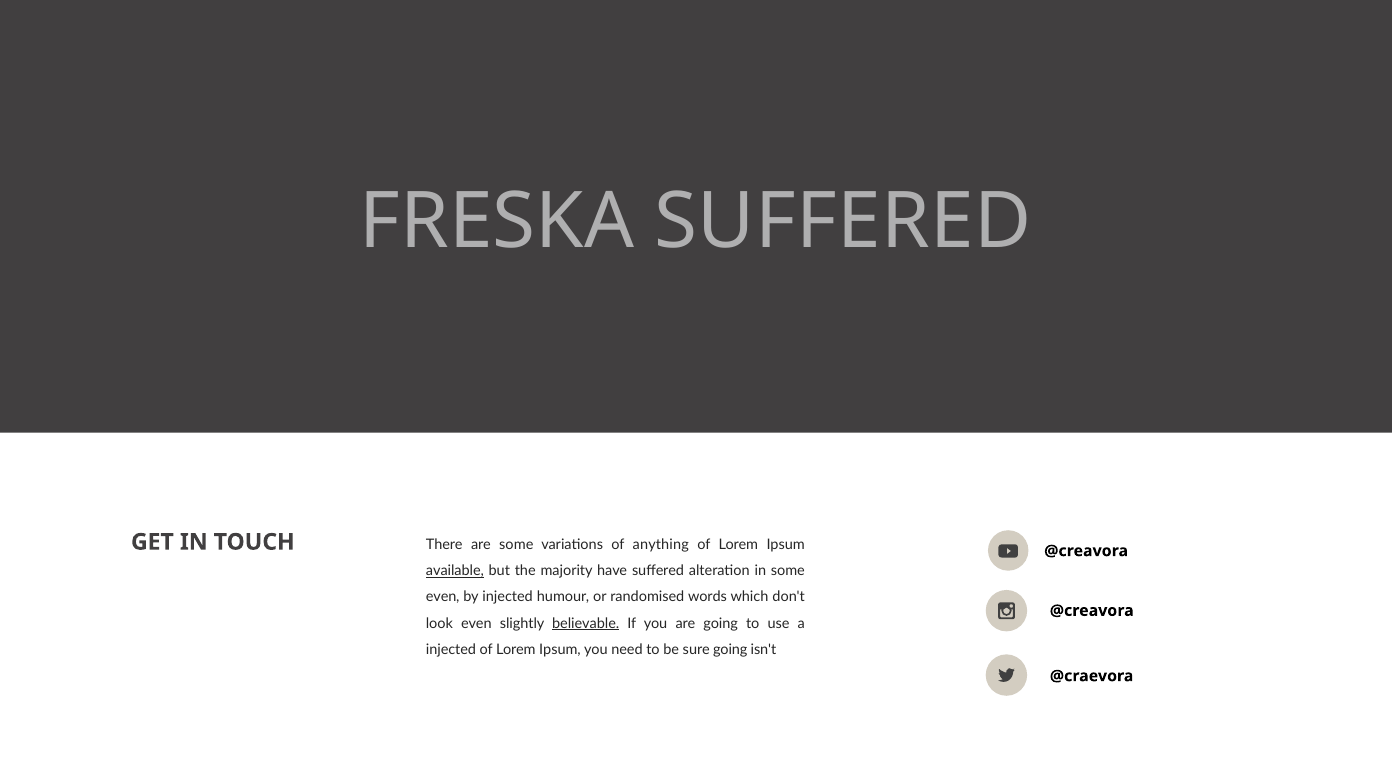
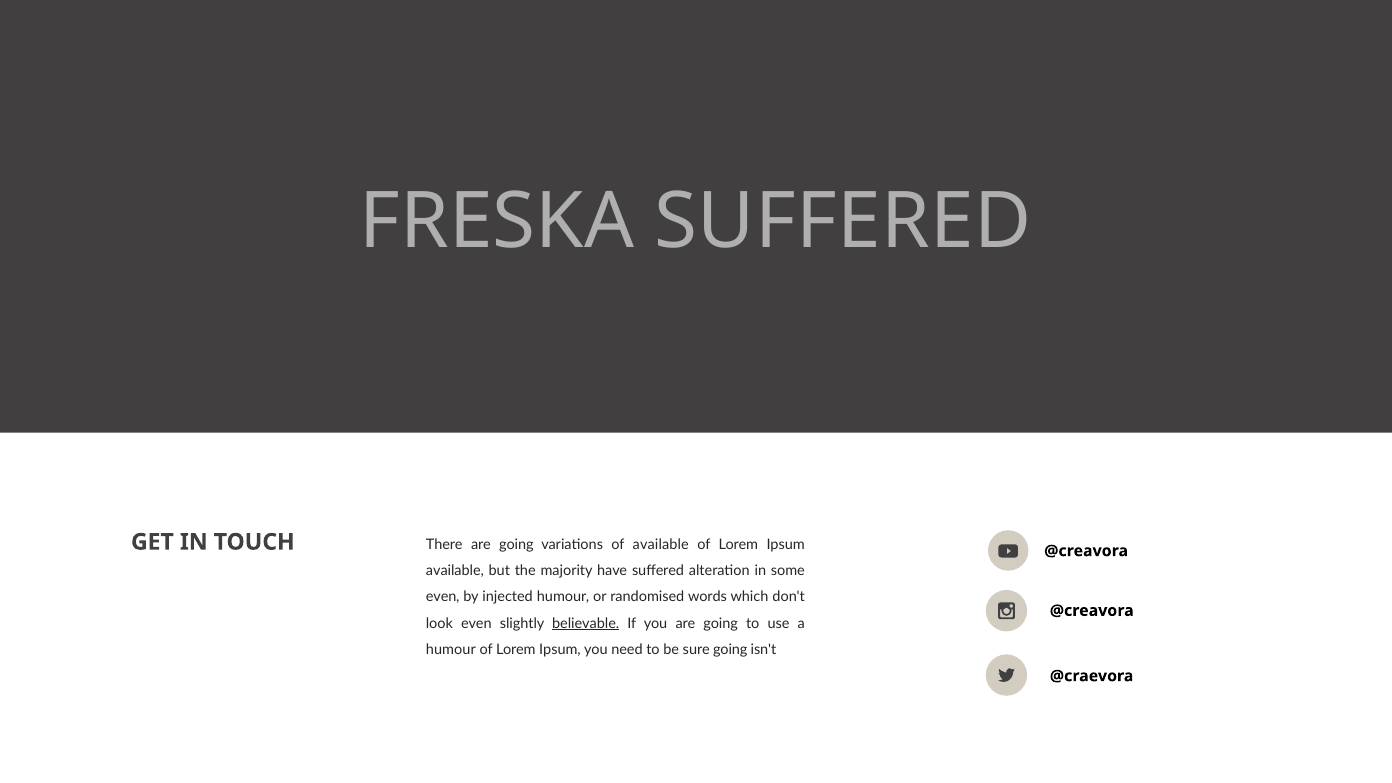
There are some: some -> going (516, 545)
of anything: anything -> available (661, 545)
available underline: present -> none (455, 571)
injected: injected -> humour (451, 649)
